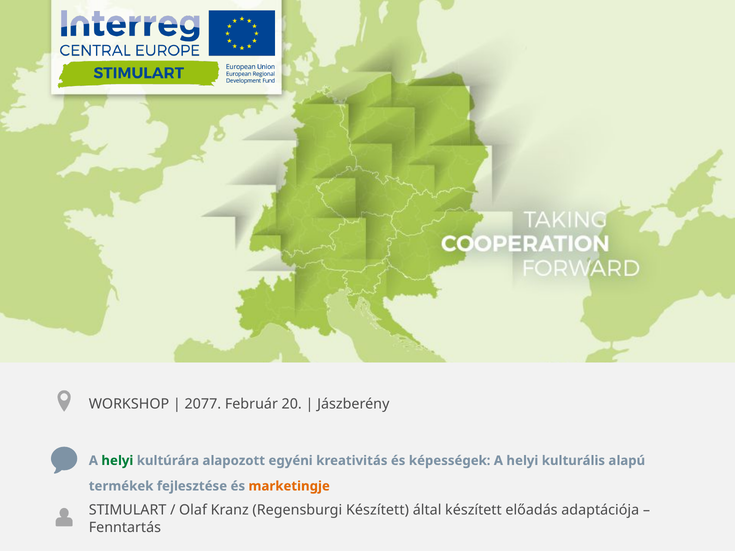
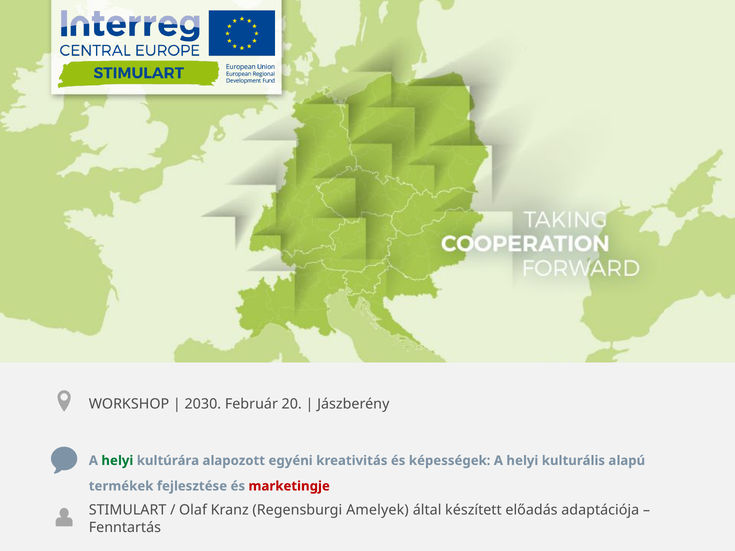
2077: 2077 -> 2030 (203, 404)
marketingje colour: orange -> red (289, 486)
Regensburgi Készített: Készített -> Amelyek (377, 511)
